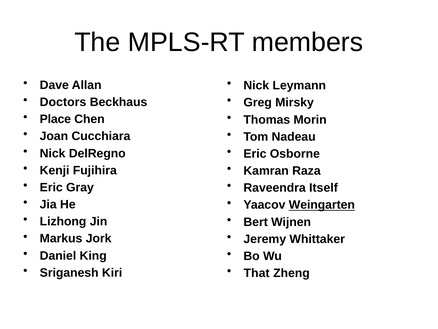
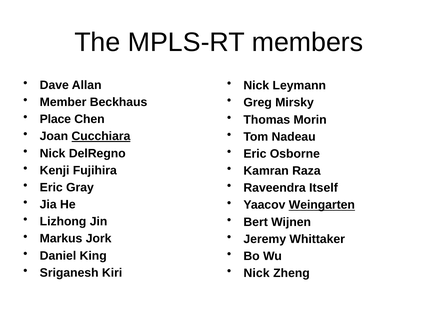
Doctors: Doctors -> Member (63, 102)
Cucchiara underline: none -> present (101, 136)
That: That -> Nick (257, 273)
